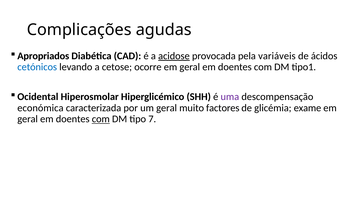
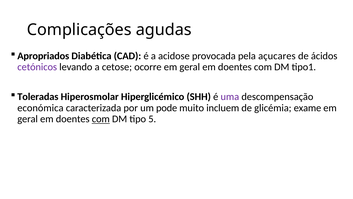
acidose underline: present -> none (174, 56)
variáveis: variáveis -> açucares (277, 56)
cetónicos colour: blue -> purple (37, 67)
Ocidental: Ocidental -> Toleradas (38, 96)
um geral: geral -> pode (167, 108)
factores: factores -> incluem (223, 108)
7: 7 -> 5 (152, 119)
